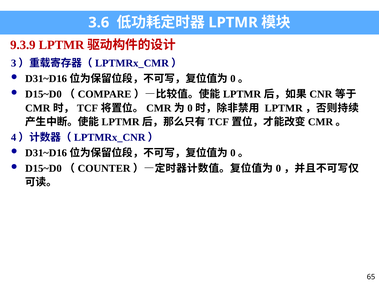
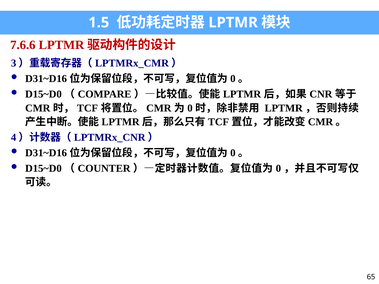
3.6: 3.6 -> 1.5 (99, 23)
9.3.9: 9.3.9 -> 7.6.6 (23, 45)
